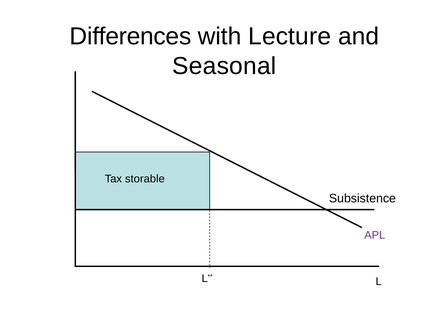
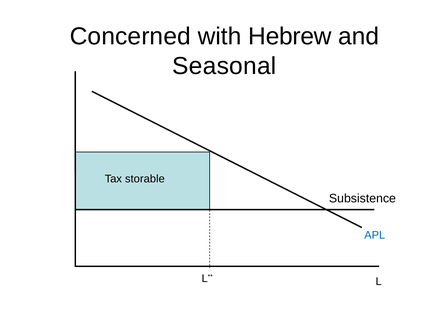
Differences: Differences -> Concerned (130, 36)
Lecture: Lecture -> Hebrew (290, 36)
APL colour: purple -> blue (375, 235)
